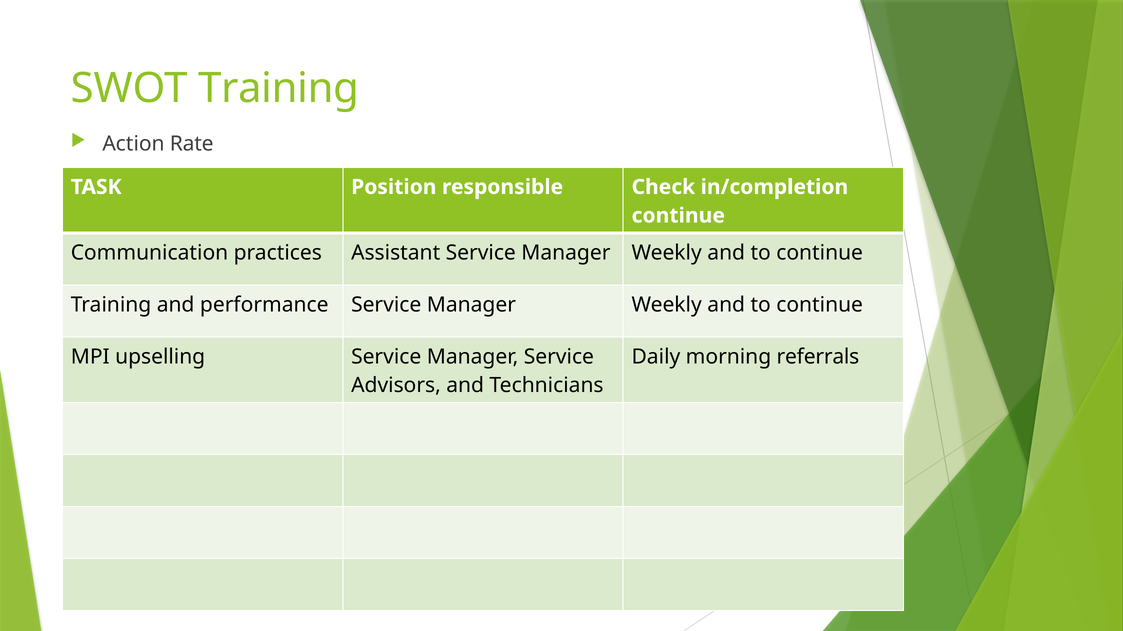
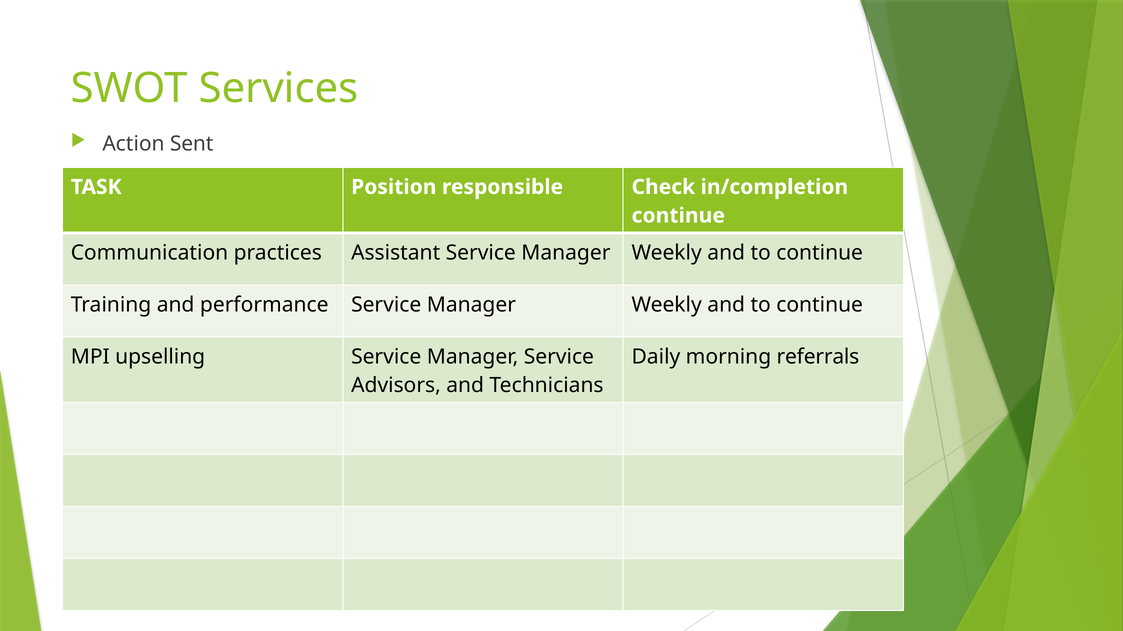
SWOT Training: Training -> Services (279, 89)
Rate: Rate -> Sent (192, 144)
